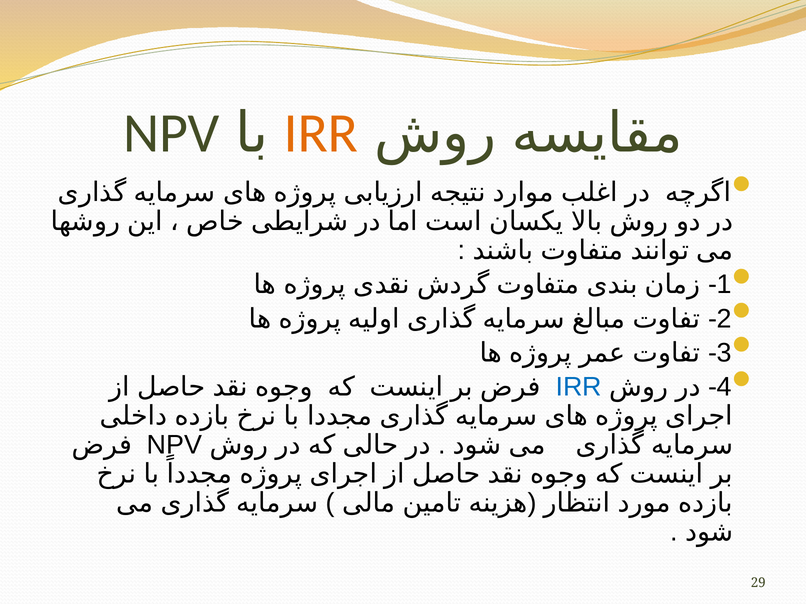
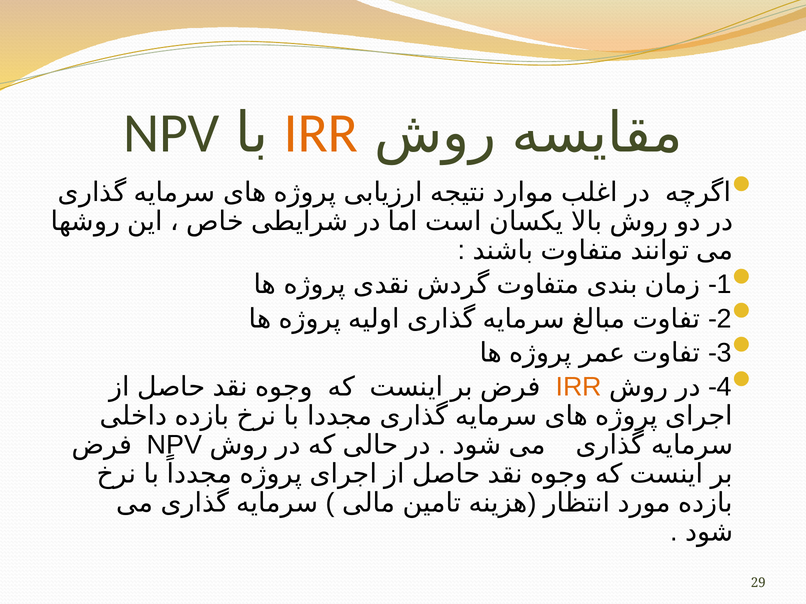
IRR colour: blue -> orange (579, 387)
